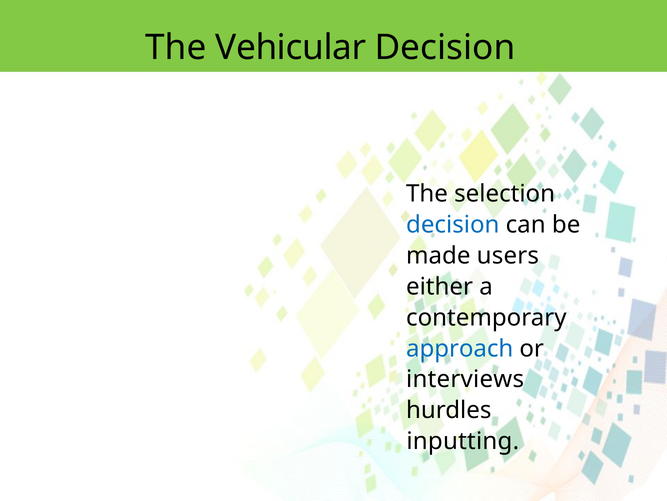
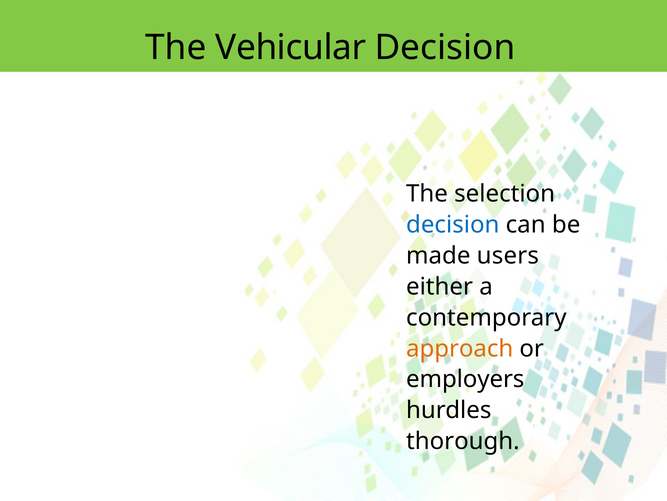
approach colour: blue -> orange (460, 348)
interviews: interviews -> employers (465, 379)
inputting: inputting -> thorough (463, 441)
